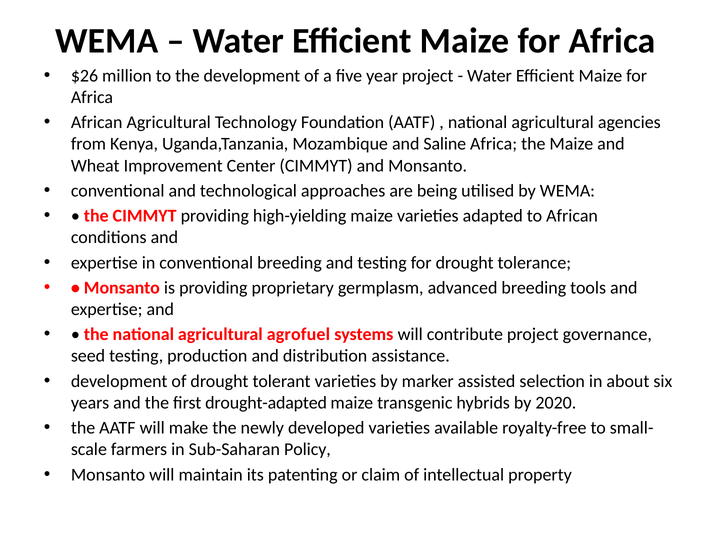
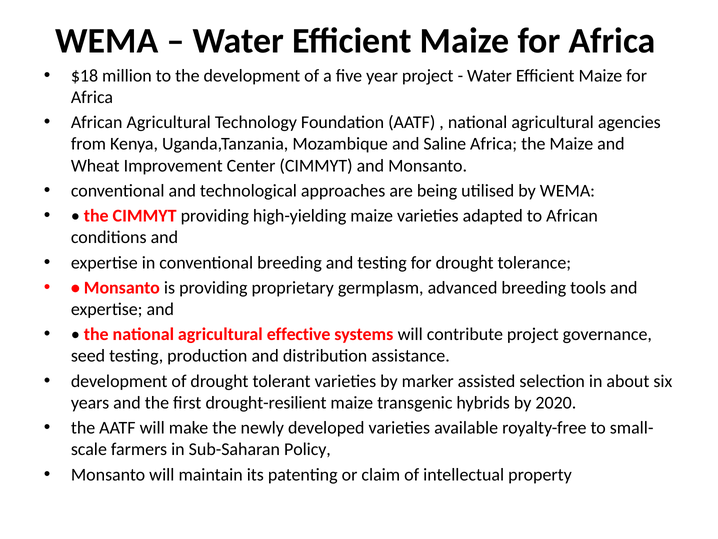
$26: $26 -> $18 (85, 76)
agrofuel: agrofuel -> effective (299, 334)
drought-adapted: drought-adapted -> drought-resilient (266, 402)
